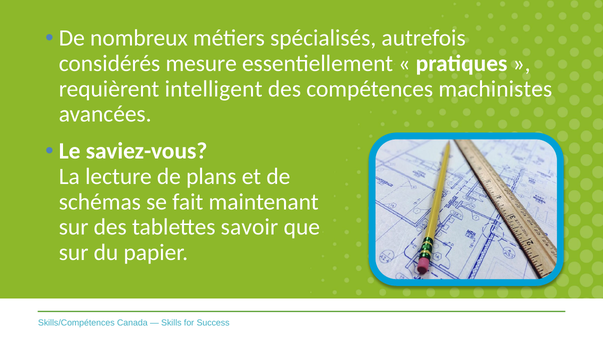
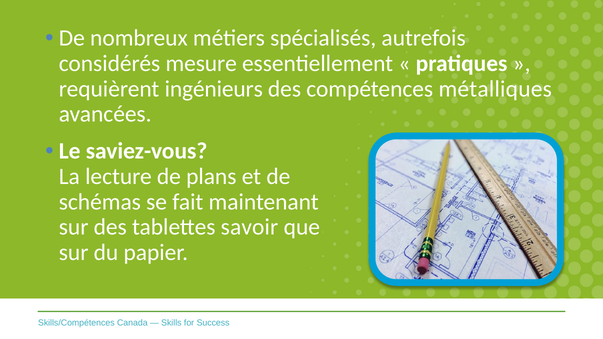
intelligent: intelligent -> ingénieurs (214, 89)
machinistes: machinistes -> métalliques (495, 89)
